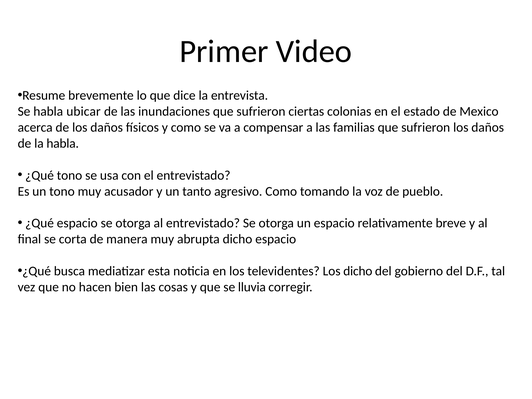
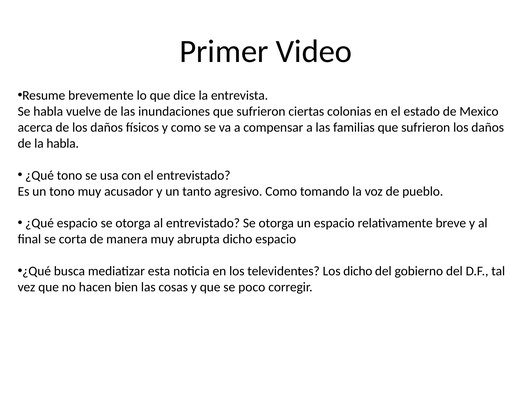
ubicar: ubicar -> vuelve (84, 111)
lluvia: lluvia -> poco (252, 287)
